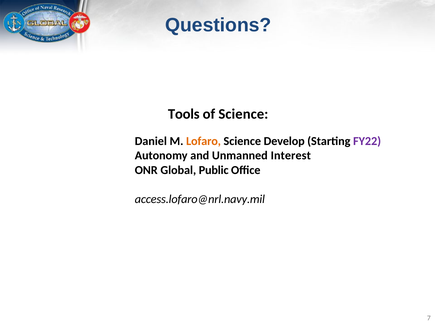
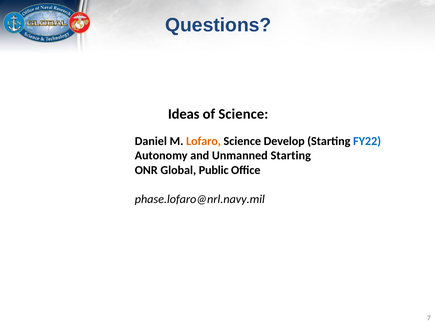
Tools: Tools -> Ideas (184, 114)
FY22 colour: purple -> blue (367, 141)
Unmanned Interest: Interest -> Starting (291, 155)
access.lofaro@nrl.navy.mil: access.lofaro@nrl.navy.mil -> phase.lofaro@nrl.navy.mil (200, 199)
